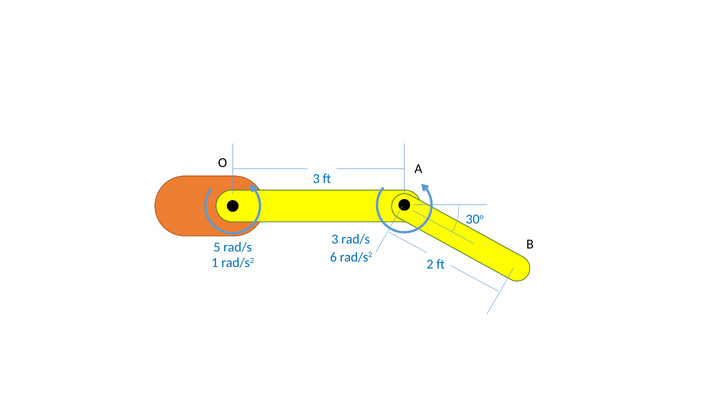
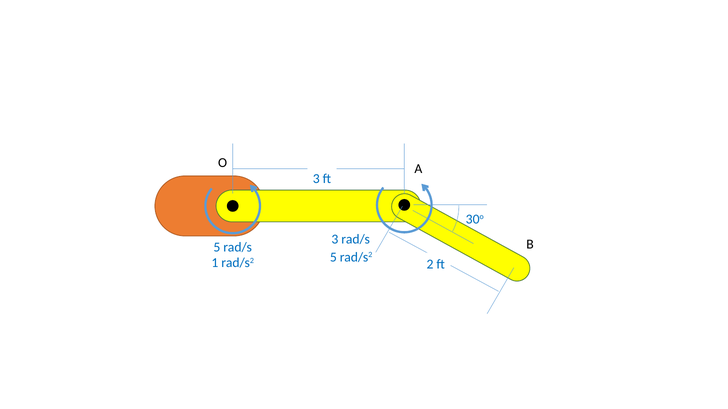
rad/s2 6: 6 -> 5 (333, 257)
